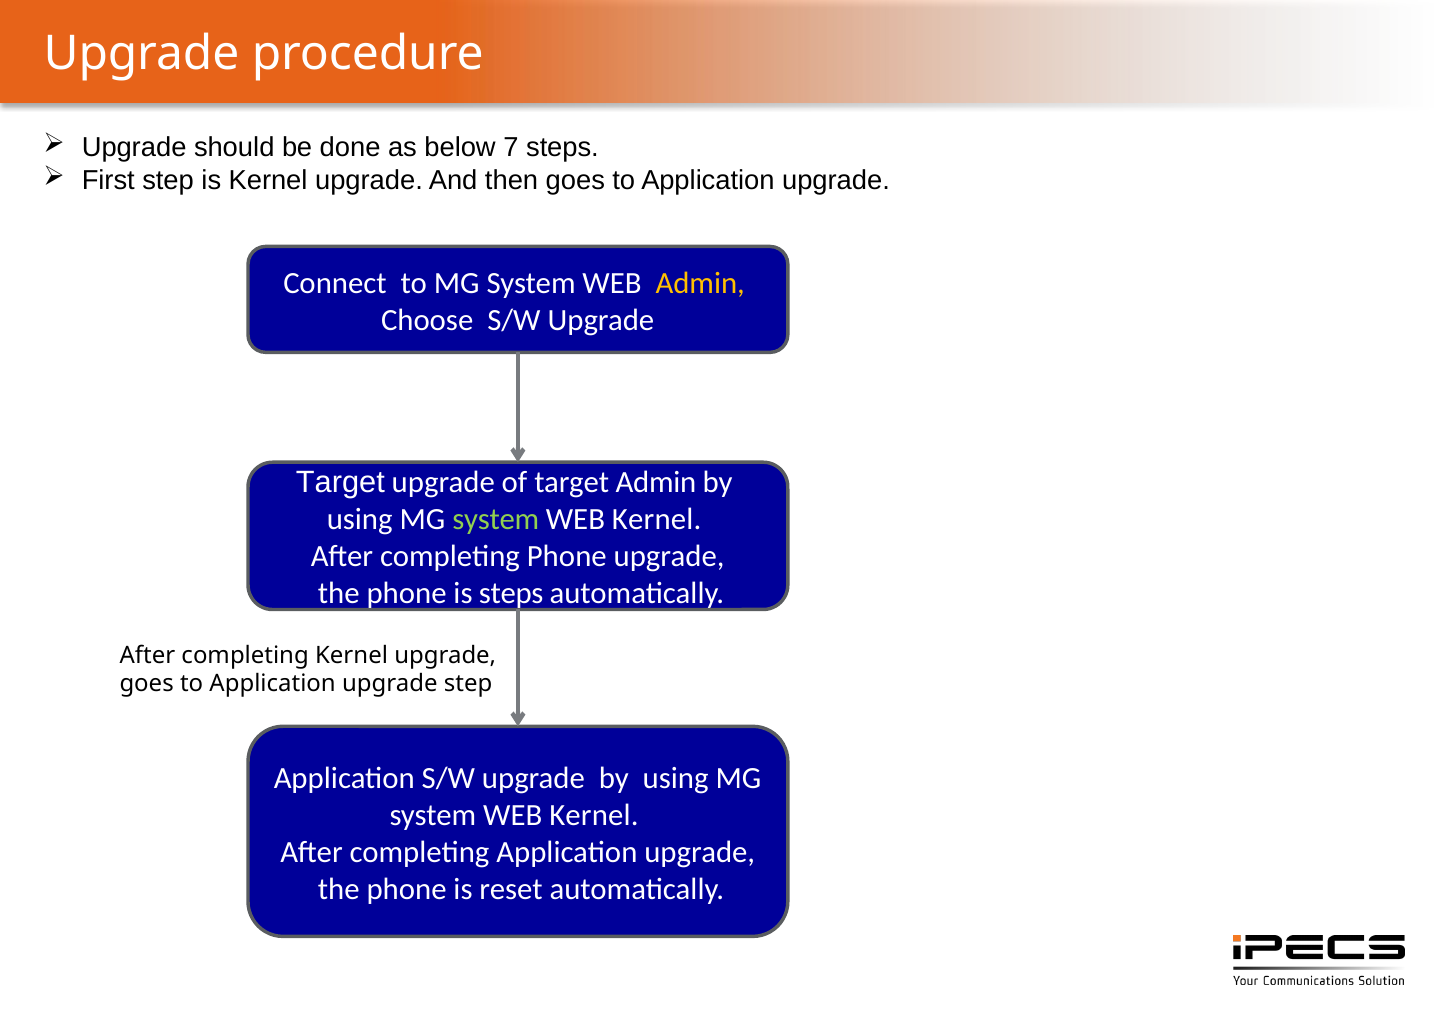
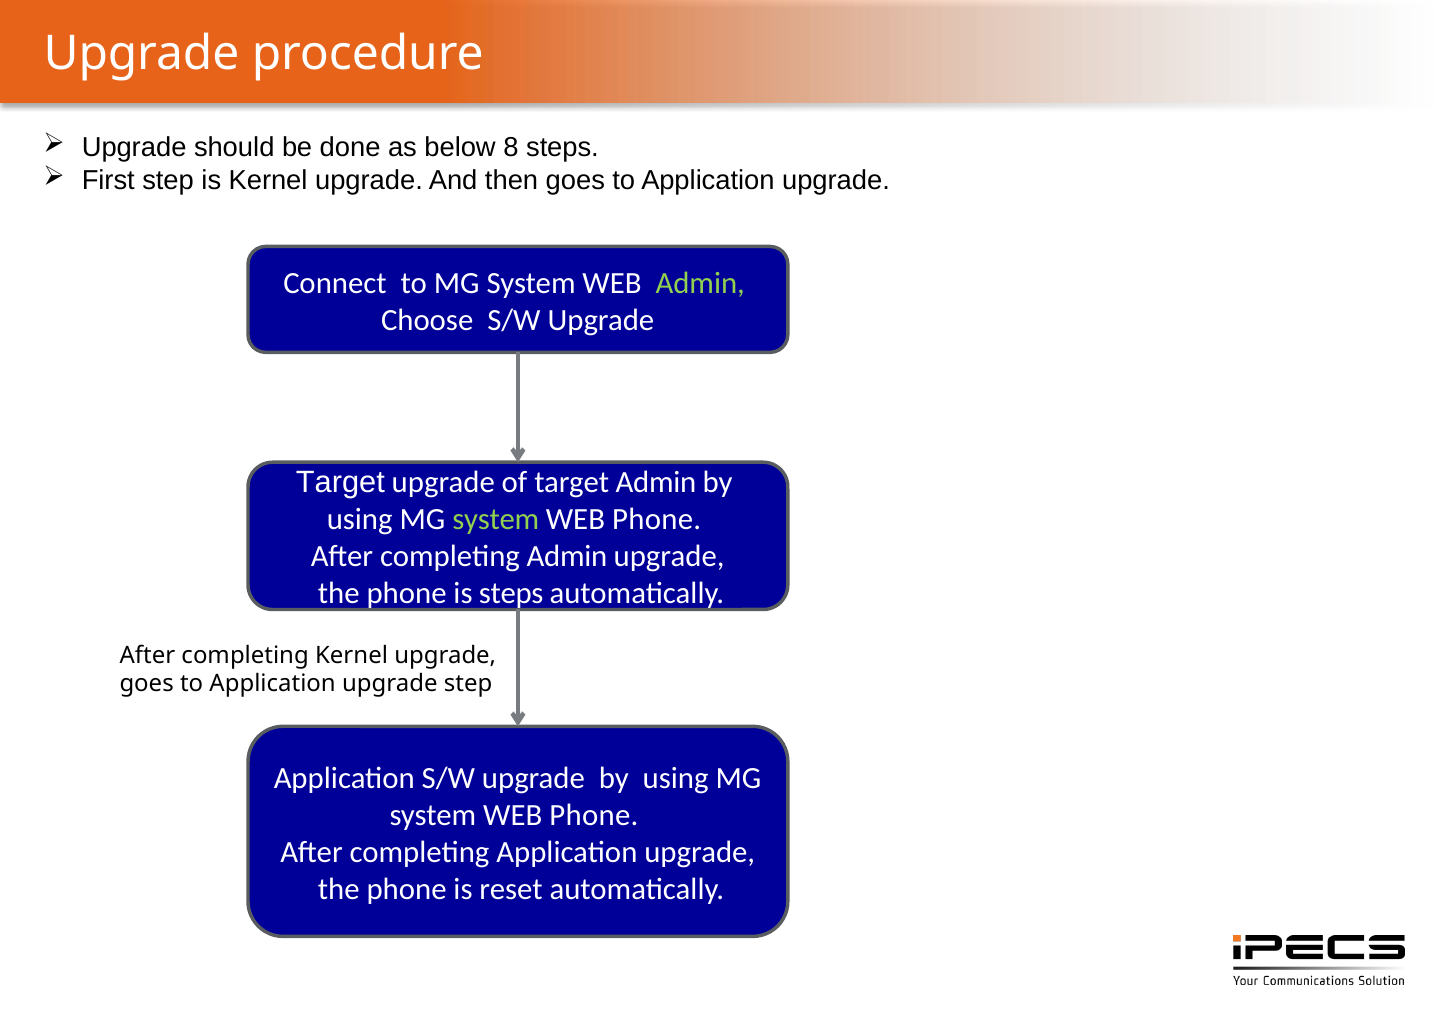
7: 7 -> 8 (511, 148)
Admin colour: yellow -> light green (700, 283)
Kernel: Kernel -> Phone (657, 519)
completing Phone: Phone -> Admin (567, 556)
Kernel: Kernel -> Phone (594, 815)
